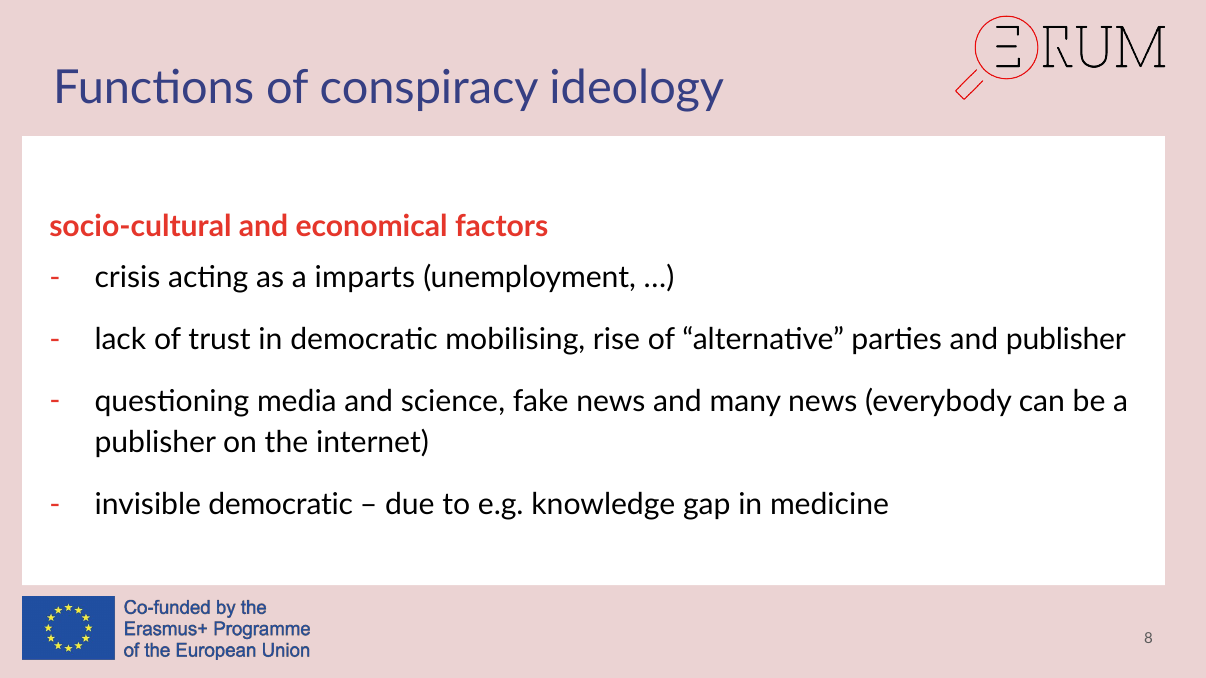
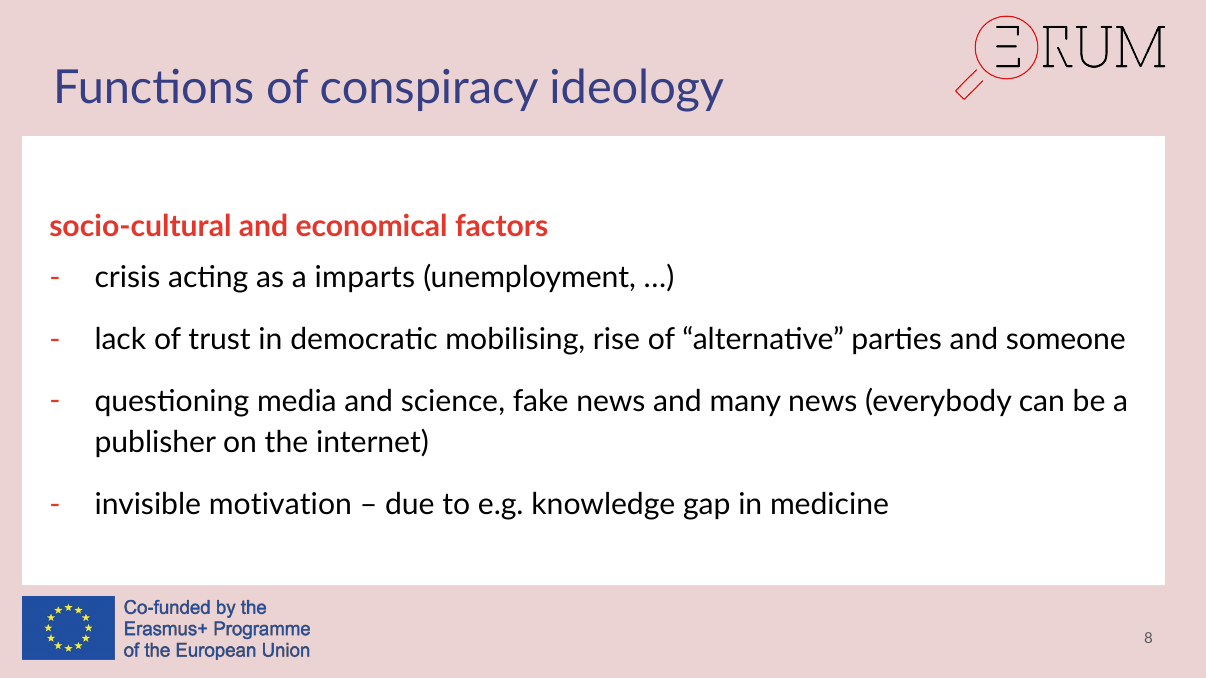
and publisher: publisher -> someone (1066, 340)
invisible democratic: democratic -> motivation (280, 505)
